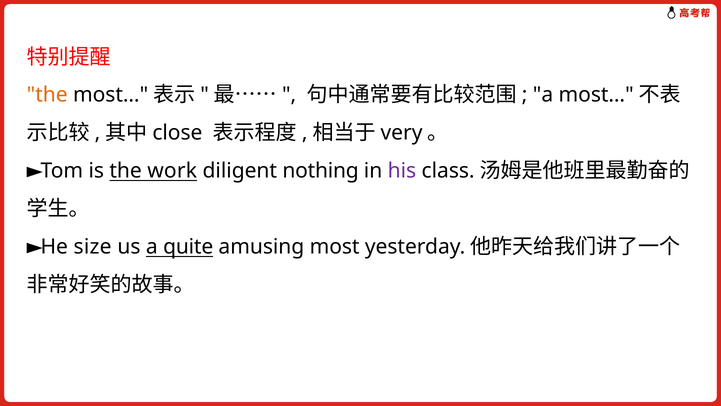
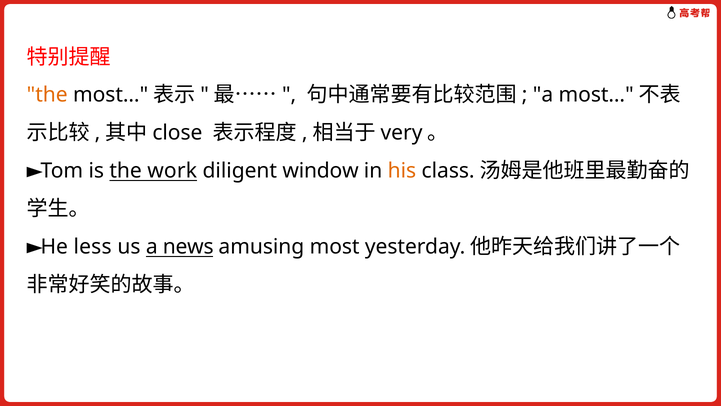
nothing: nothing -> window (321, 171)
his colour: purple -> orange (402, 171)
size: size -> less (93, 246)
quite: quite -> news (188, 246)
